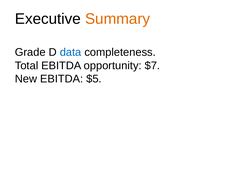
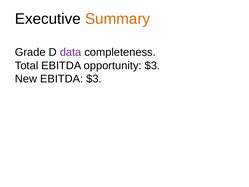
data colour: blue -> purple (71, 52)
opportunity $7: $7 -> $3 (152, 65)
EBITDA $5: $5 -> $3 (94, 79)
